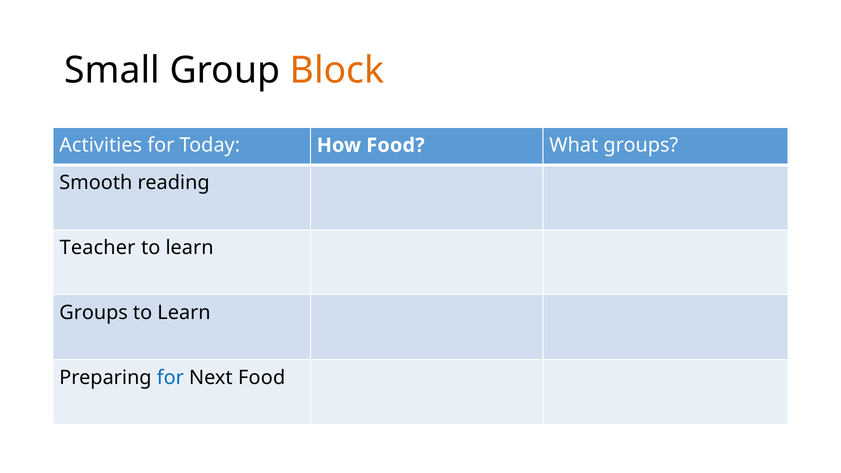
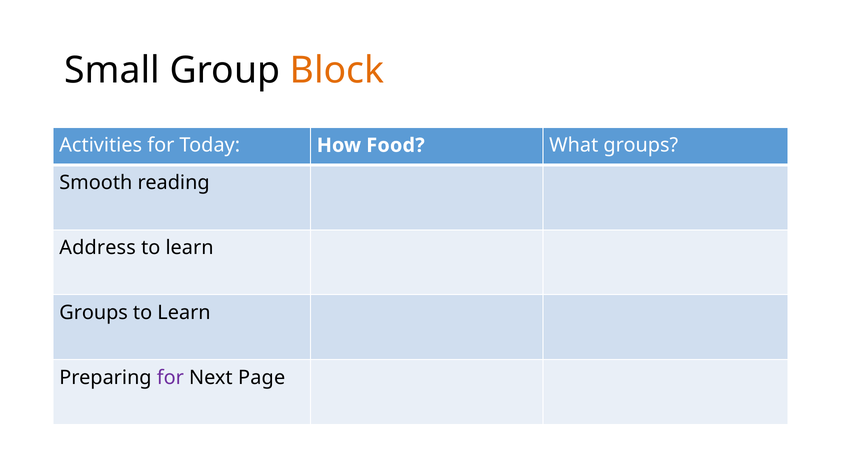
Teacher: Teacher -> Address (98, 248)
for colour: blue -> purple (170, 378)
Next Food: Food -> Page (262, 378)
